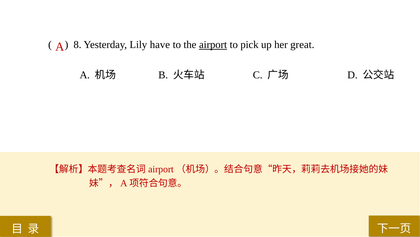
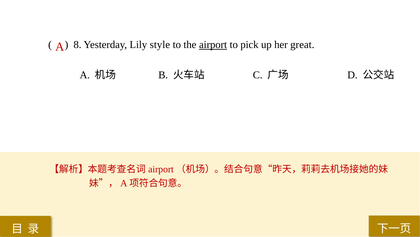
have: have -> style (160, 45)
